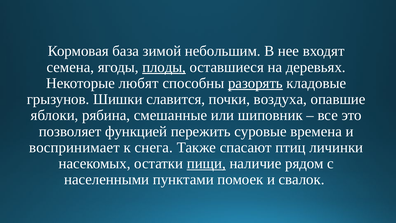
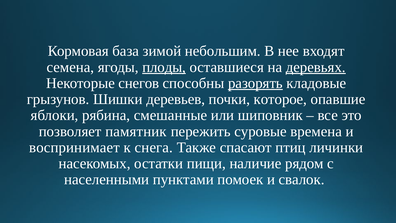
деревьях underline: none -> present (316, 67)
любят: любят -> снегов (139, 83)
славится: славится -> деревьев (176, 99)
воздуха: воздуха -> которое (280, 99)
функцией: функцией -> памятник (136, 131)
пищи underline: present -> none (206, 163)
